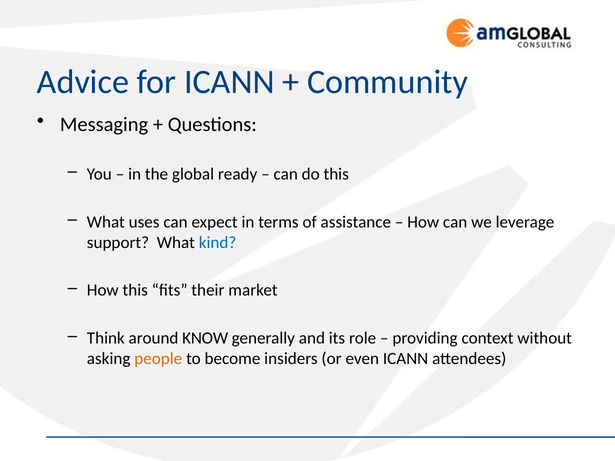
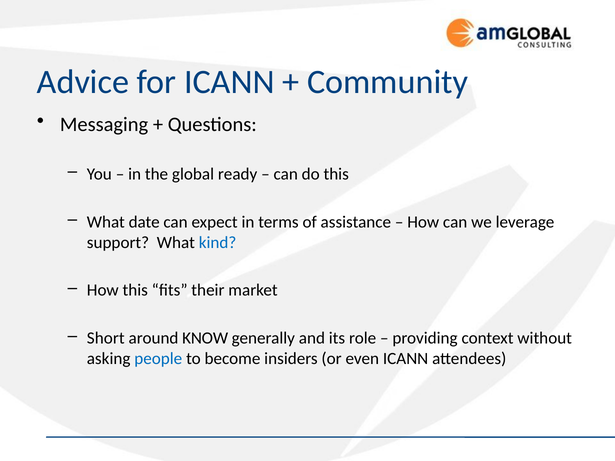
uses: uses -> date (144, 222)
Think: Think -> Short (106, 338)
people colour: orange -> blue (158, 359)
